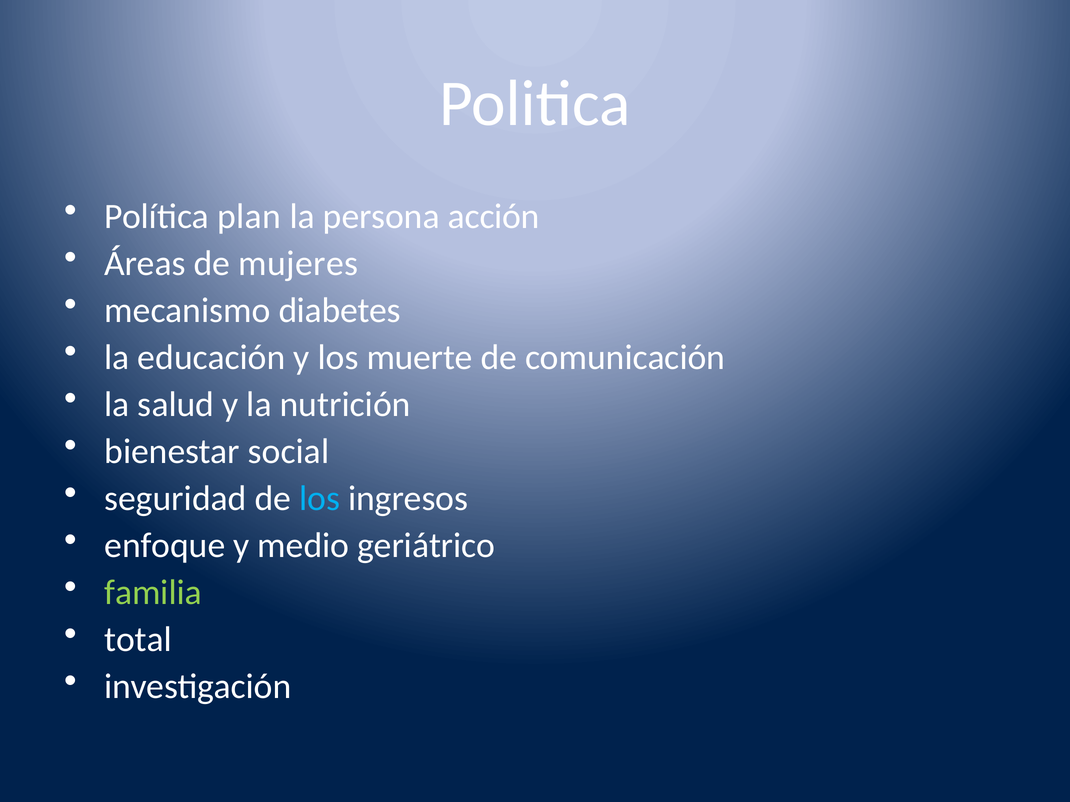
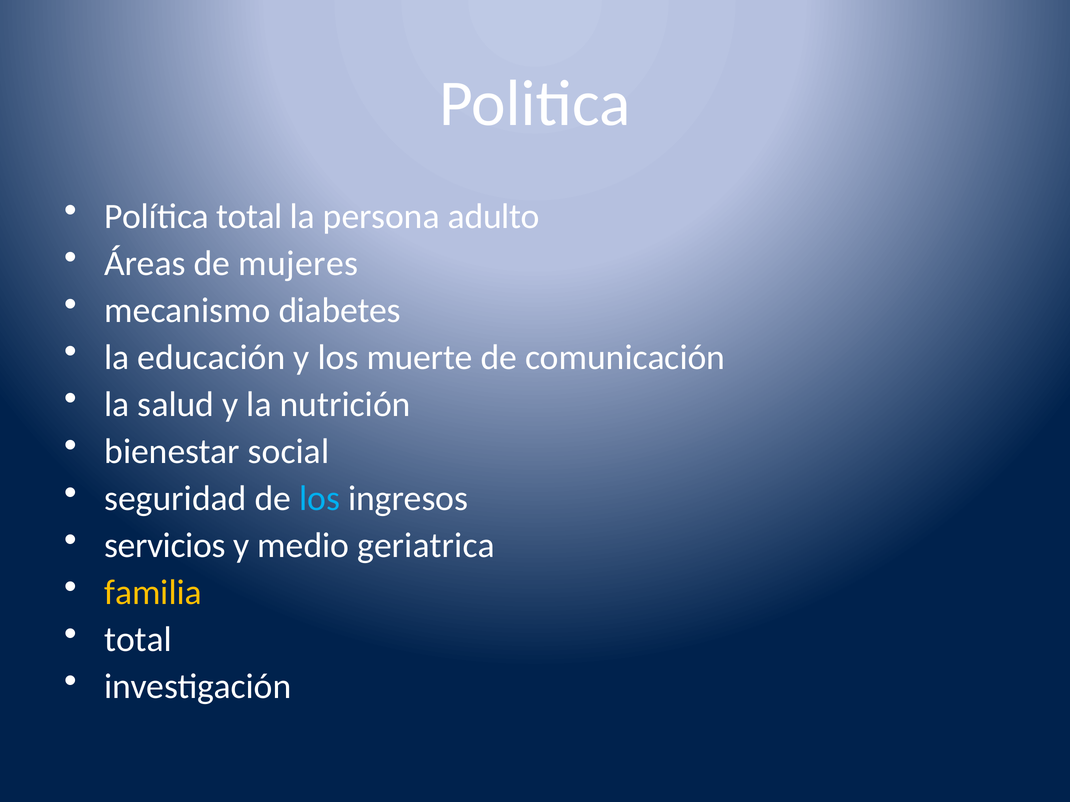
Política plan: plan -> total (249, 217)
acción: acción -> adulto (494, 217)
enfoque: enfoque -> servicios (165, 546)
geriátrico: geriátrico -> geriatrica (426, 546)
familia colour: light green -> yellow (153, 593)
